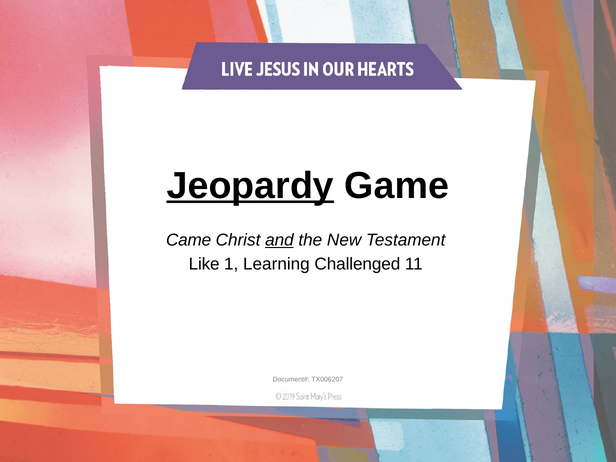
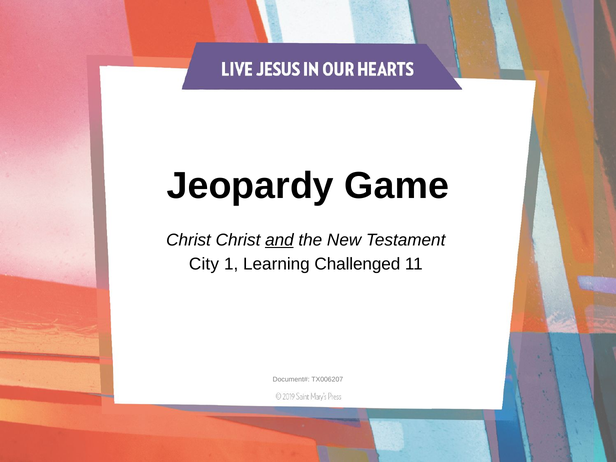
Jeopardy underline: present -> none (250, 186)
Came: Came -> Christ (189, 240)
Like: Like -> City (204, 264)
